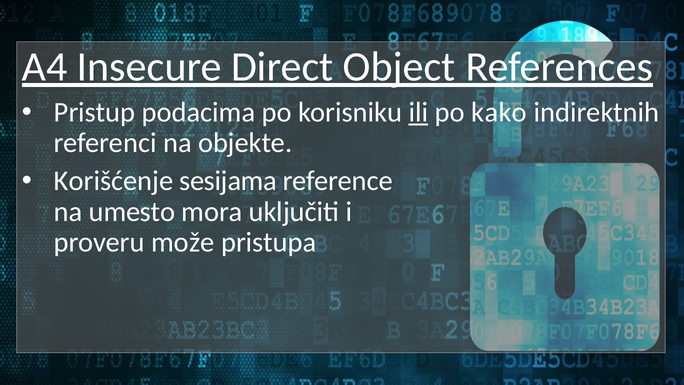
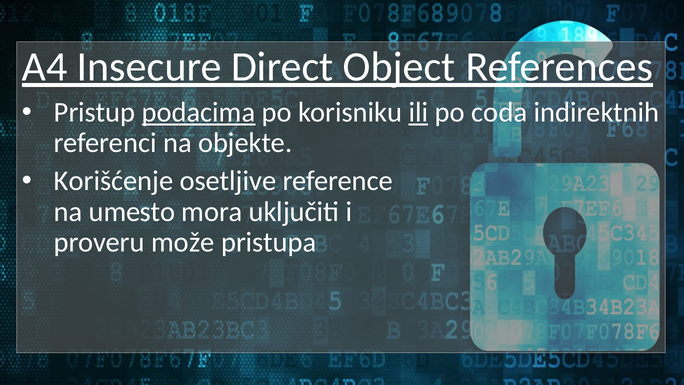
podacima underline: none -> present (199, 112)
kako: kako -> coda (499, 112)
sesijama: sesijama -> osetljive (228, 181)
